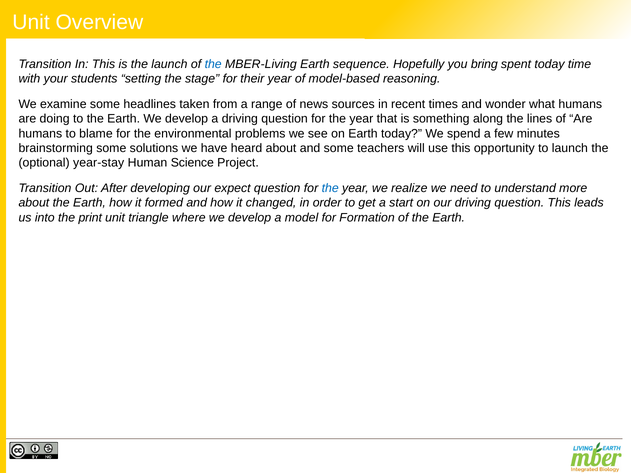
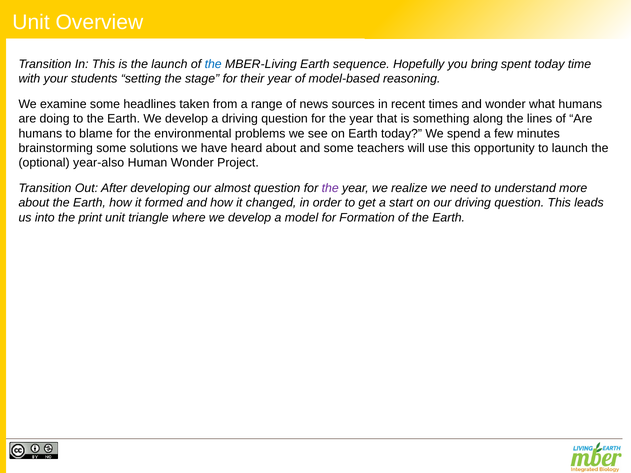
year-stay: year-stay -> year-also (99, 163)
Human Science: Science -> Wonder (192, 163)
expect: expect -> almost (233, 188)
the colour: blue -> purple (330, 188)
